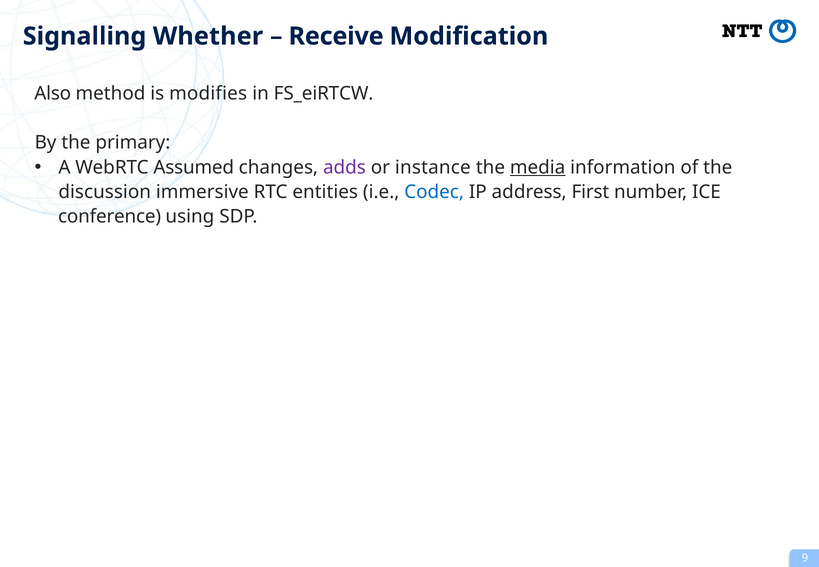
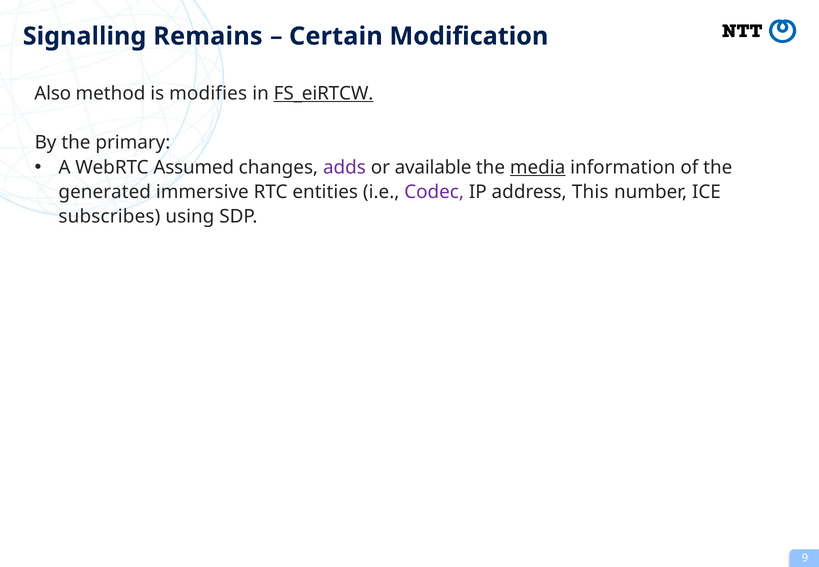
Whether: Whether -> Remains (208, 36)
Receive: Receive -> Certain (336, 36)
FS_eiRTCW underline: none -> present (324, 93)
instance: instance -> available (433, 167)
discussion: discussion -> generated (105, 192)
Codec colour: blue -> purple (434, 192)
First: First -> This (590, 192)
conference: conference -> subscribes (109, 216)
